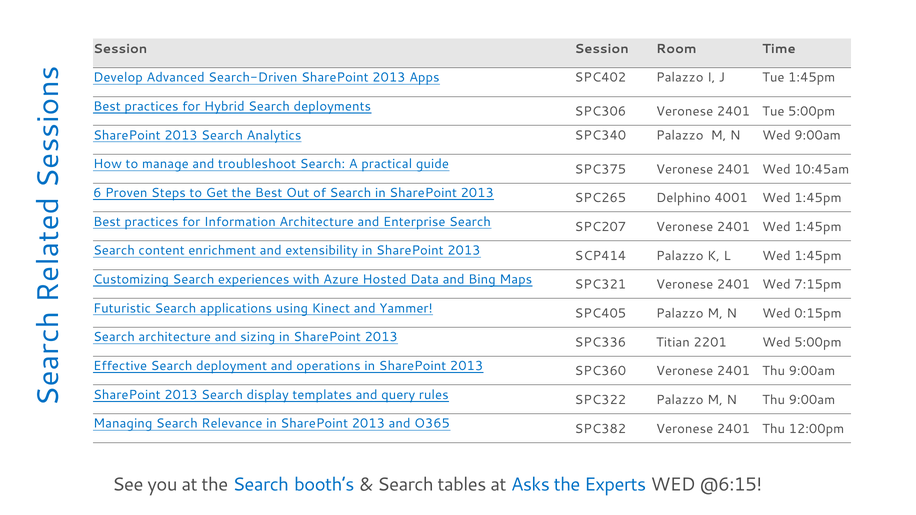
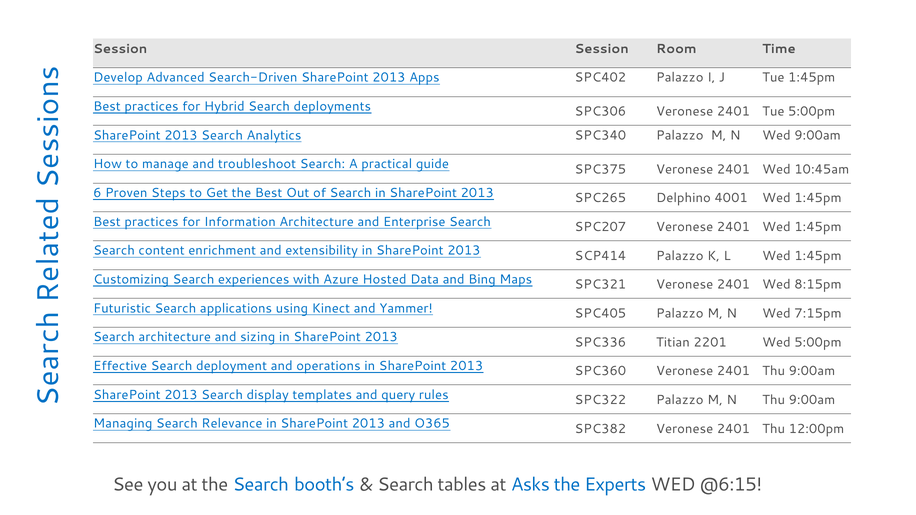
7:15pm: 7:15pm -> 8:15pm (818, 285)
0:15pm: 0:15pm -> 7:15pm (818, 313)
